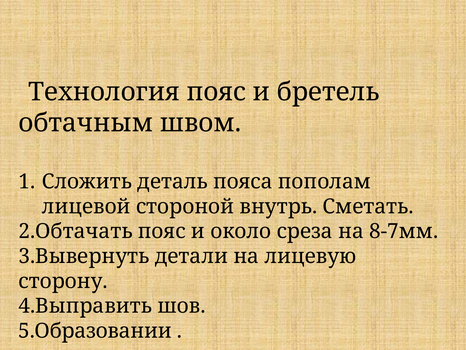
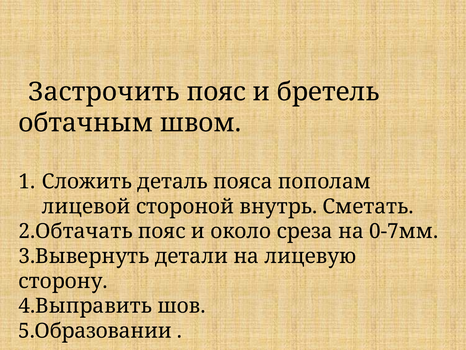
Технология: Технология -> Застрочить (104, 92)
8-7мм: 8-7мм -> 0-7мм (404, 231)
